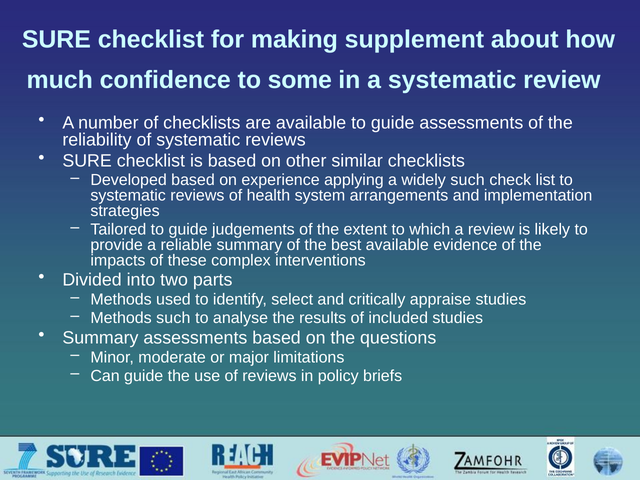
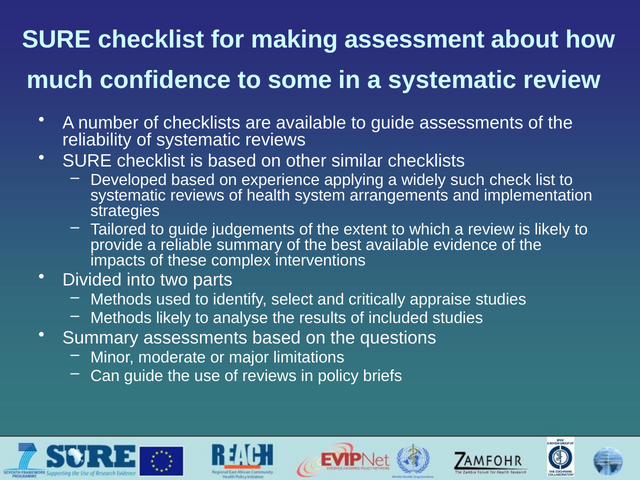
supplement: supplement -> assessment (415, 40)
Methods such: such -> likely (173, 318)
